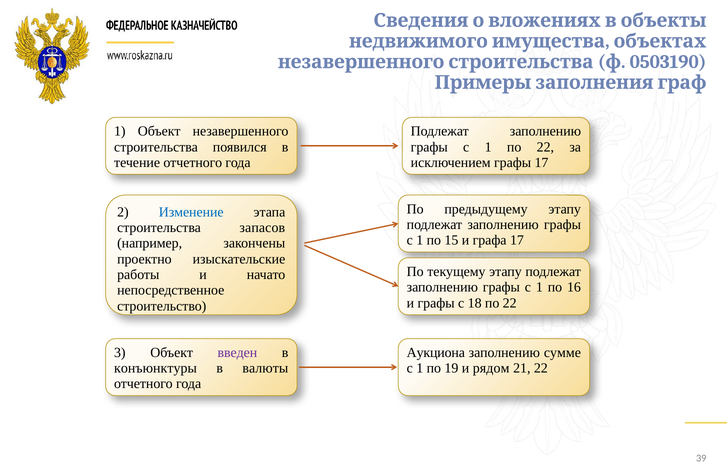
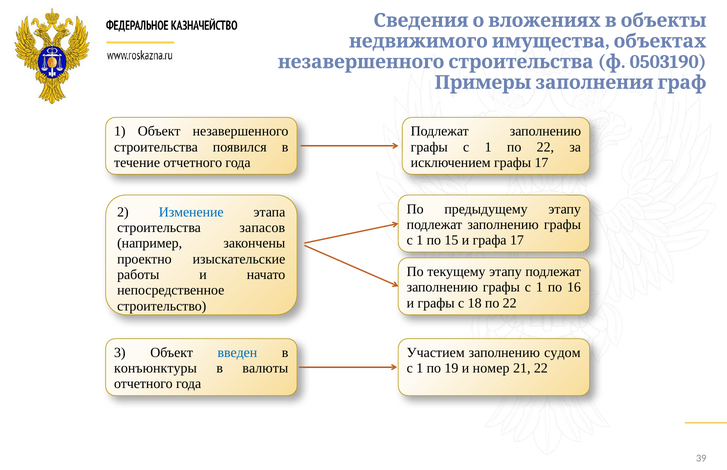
введен colour: purple -> blue (237, 352)
Аукциона: Аукциона -> Участием (436, 352)
сумме: сумме -> судом (562, 352)
рядом: рядом -> номер (491, 368)
